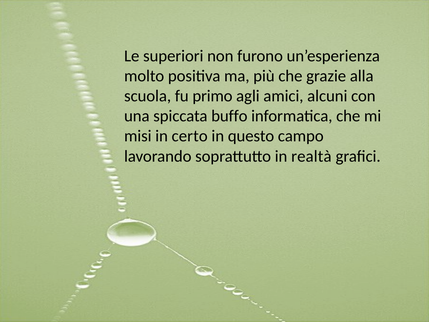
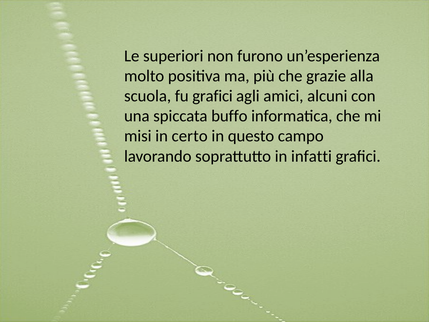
fu primo: primo -> grafici (213, 96)
realtà: realtà -> infatti (311, 156)
